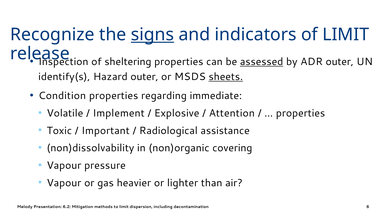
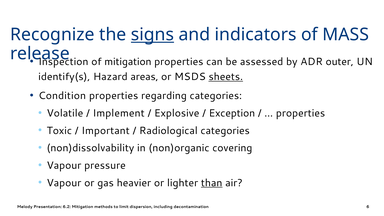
of LIMIT: LIMIT -> MASS (346, 35)
of sheltering: sheltering -> mitigation (128, 62)
assessed underline: present -> none (262, 62)
Hazard outer: outer -> areas (144, 77)
regarding immediate: immediate -> categories (216, 96)
Attention: Attention -> Exception (232, 113)
Radiological assistance: assistance -> categories (225, 131)
than underline: none -> present (212, 183)
